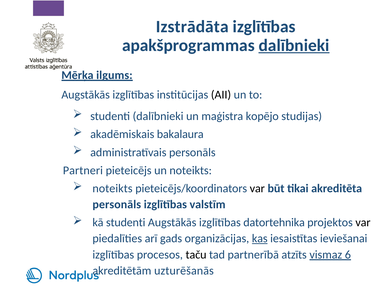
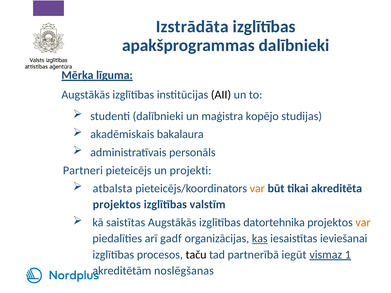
dalībnieki underline: present -> none (294, 45)
ilgums: ilgums -> līguma (114, 75)
un noteikts: noteikts -> projekti (191, 171)
noteikts: noteikts -> atbalsta (113, 189)
var colour: black -> orange (257, 189)
personāls: personāls -> projektos (117, 205)
kā studenti: studenti -> saistītas (126, 223)
var colour: black -> orange (363, 223)
gads: gads -> gadf (171, 239)
atzīts: atzīts -> iegūt (294, 255)
6: 6 -> 1 (348, 255)
uzturēšanās: uzturēšanās -> noslēgšanas (184, 271)
